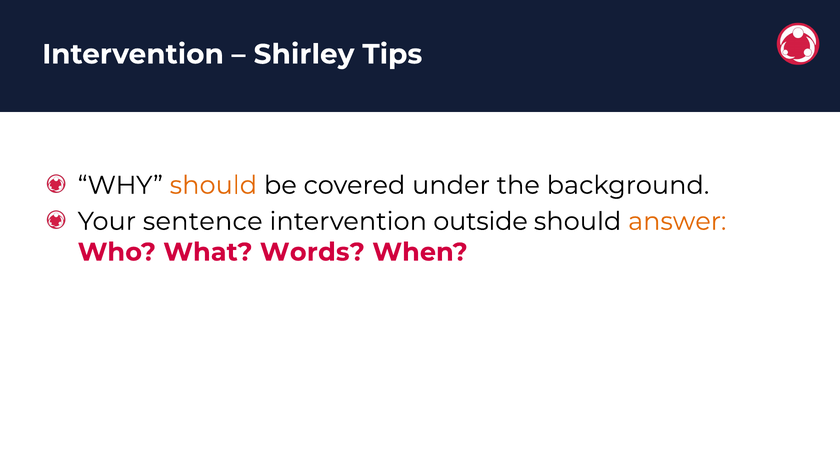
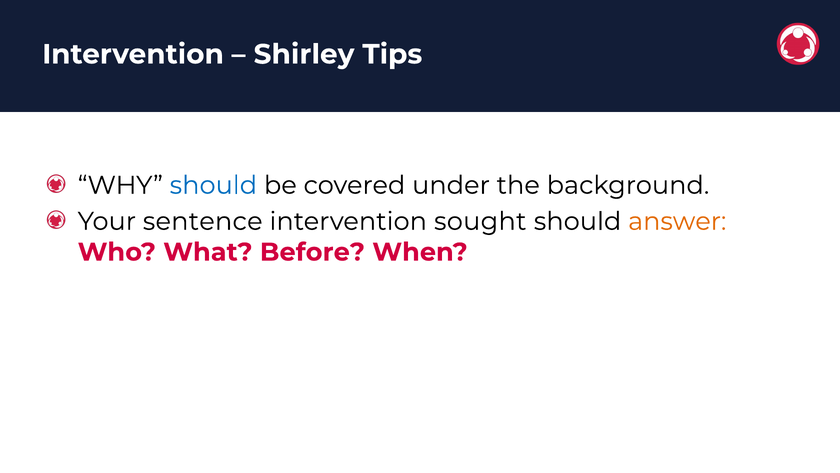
should colour: orange -> blue (213, 185)
outside: outside -> sought (480, 221)
Words: Words -> Before (312, 252)
